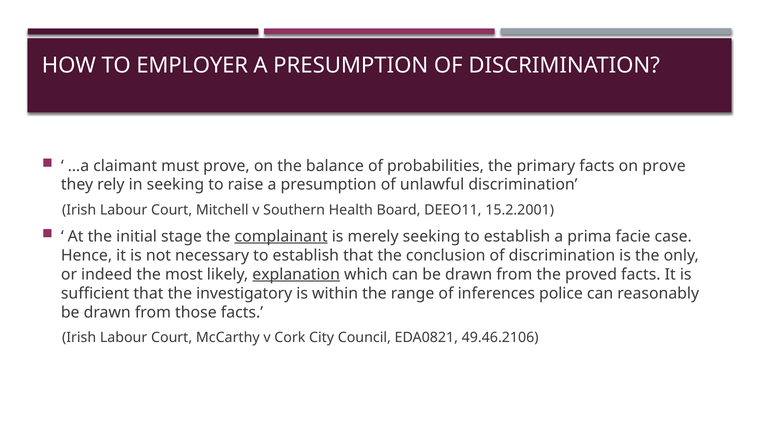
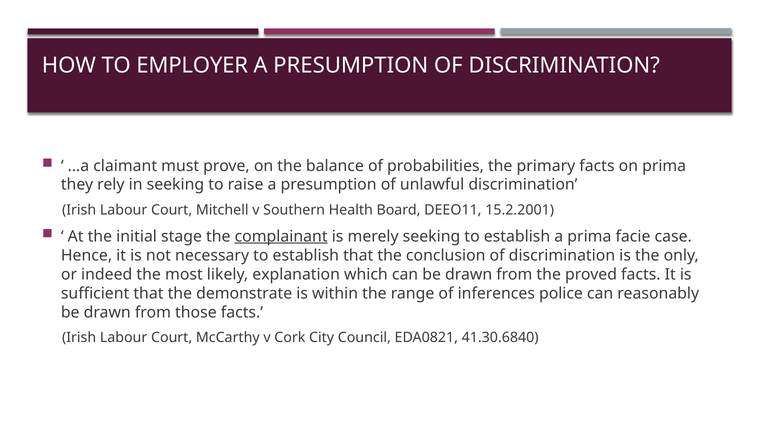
on prove: prove -> prima (664, 166)
explanation underline: present -> none (296, 274)
investigatory: investigatory -> demonstrate (244, 293)
49.46.2106: 49.46.2106 -> 41.30.6840 (500, 338)
